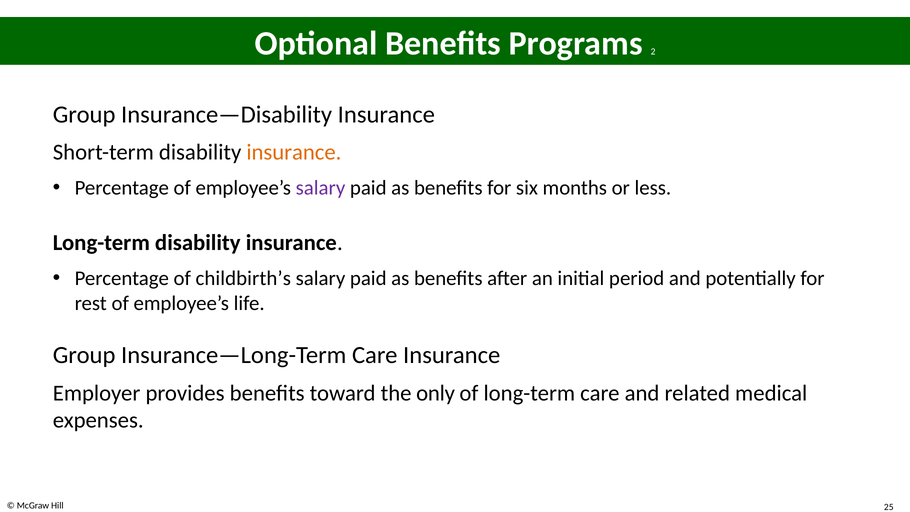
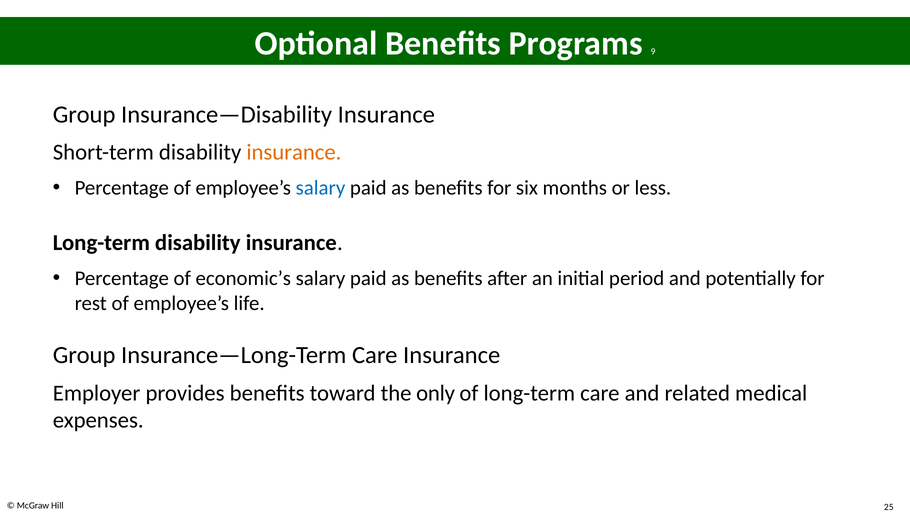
2: 2 -> 9 (653, 51)
salary colour: purple -> blue (320, 188)
childbirth’s: childbirth’s -> economic’s (243, 278)
